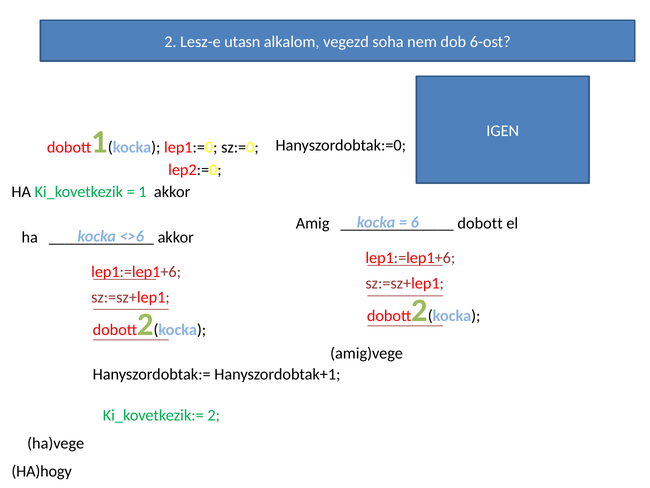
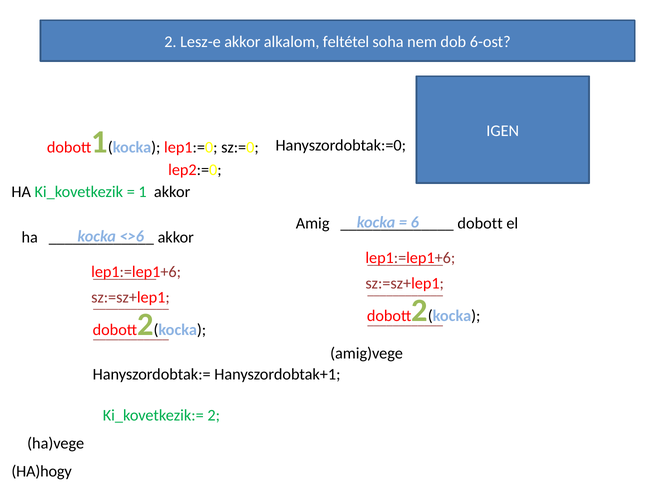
Lesz-e utasn: utasn -> akkor (242, 42)
vegezd: vegezd -> feltétel (346, 42)
